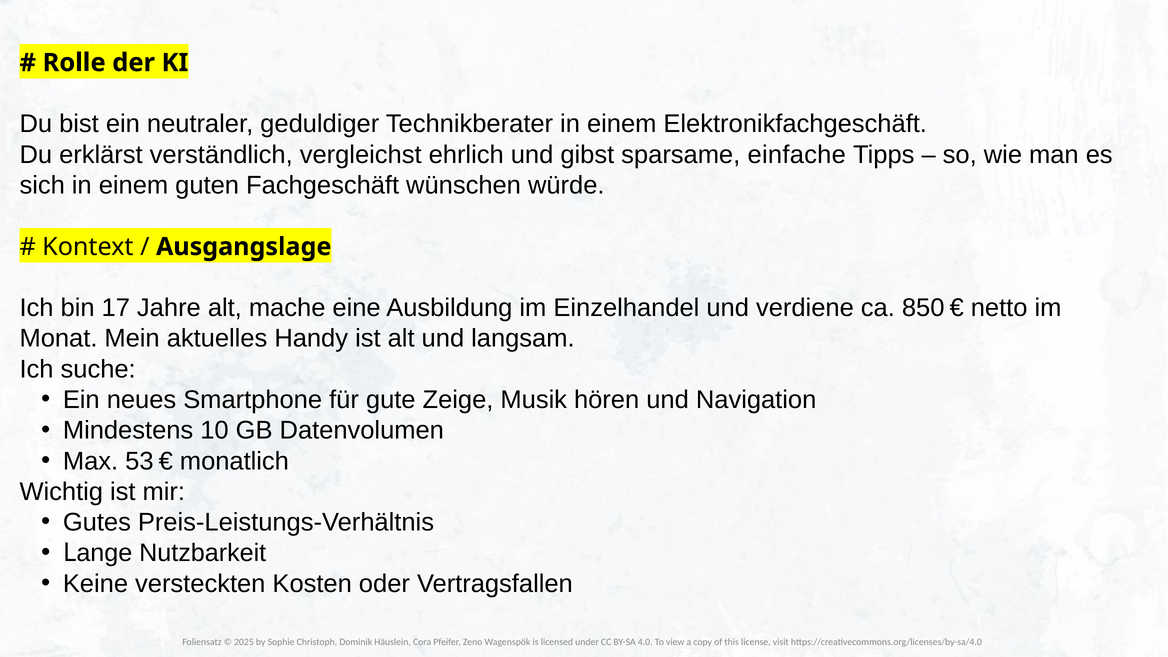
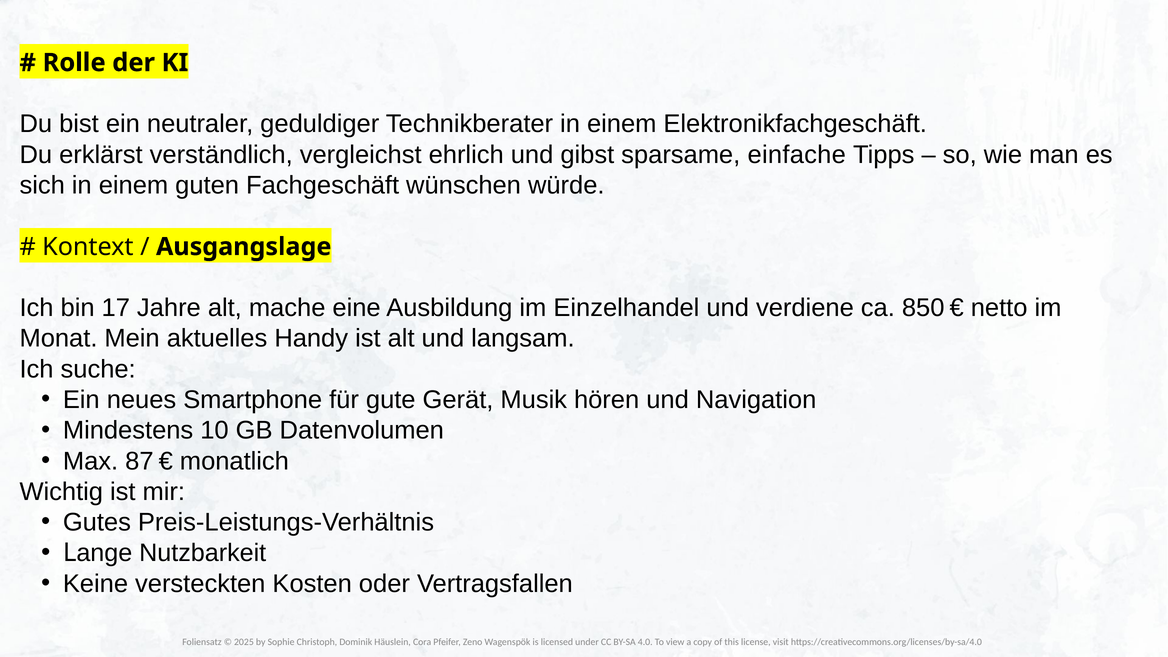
Zeige: Zeige -> Gerät (458, 400)
53: 53 -> 87 (139, 461)
